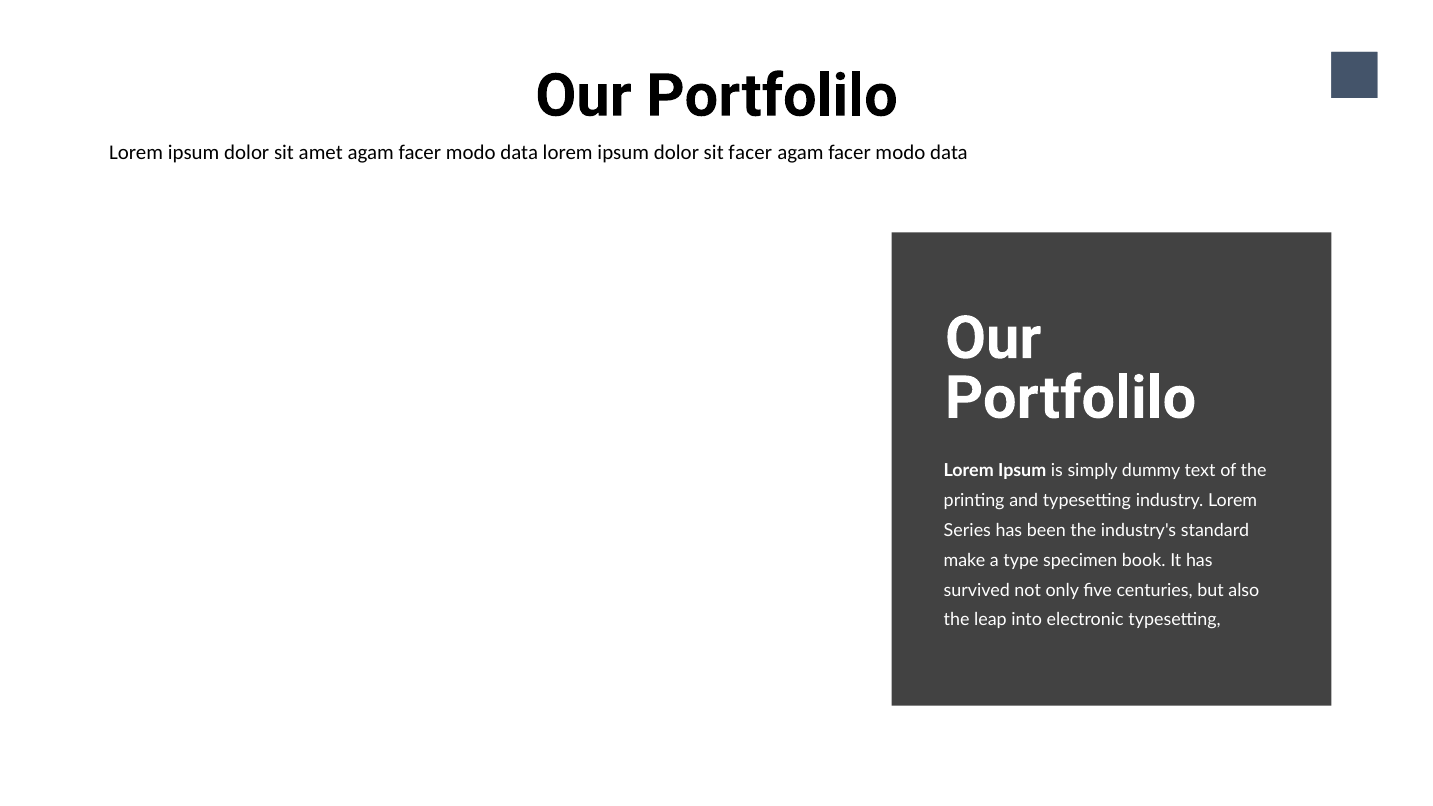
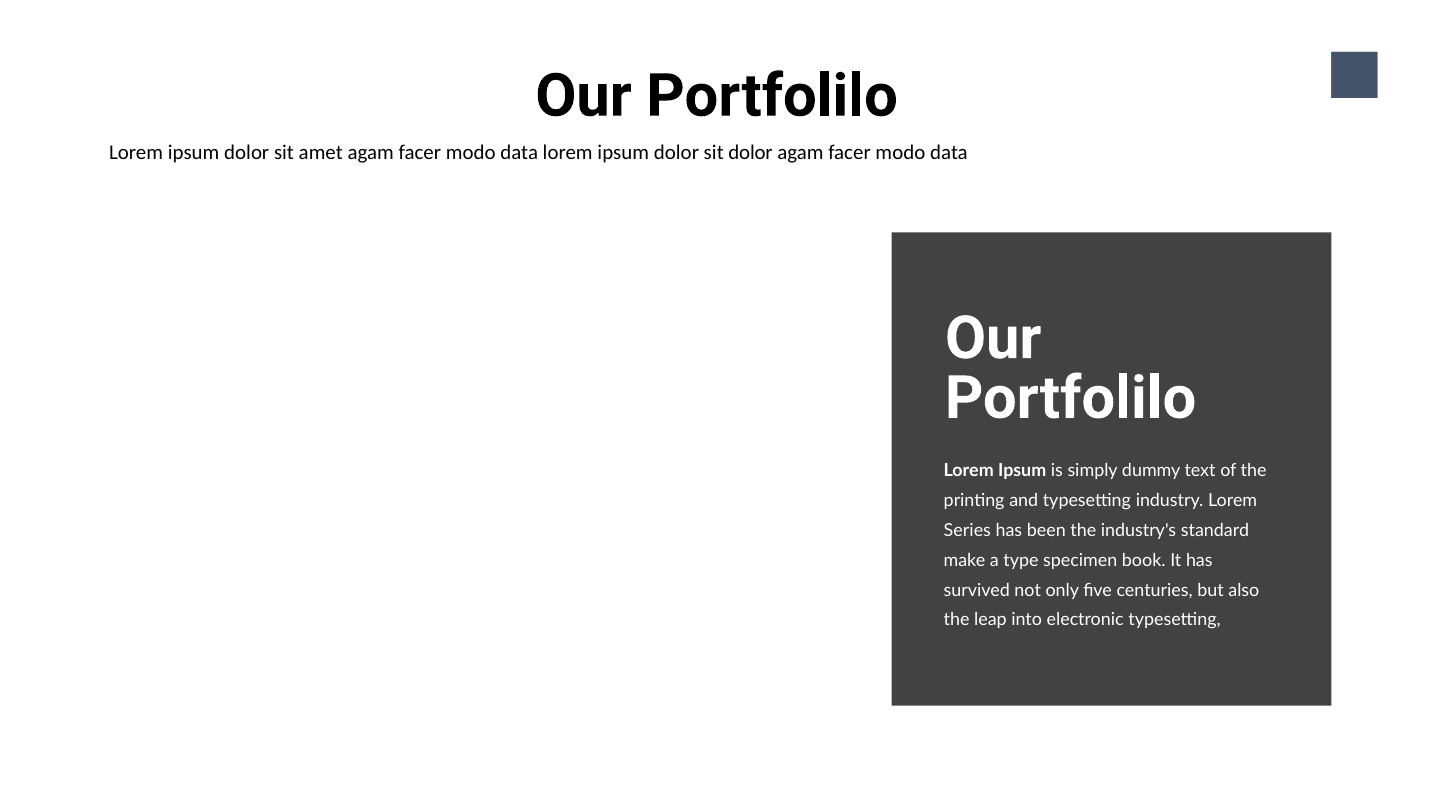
sit facer: facer -> dolor (751, 153)
